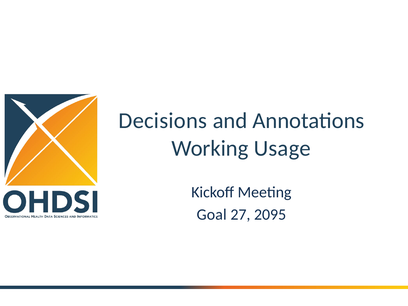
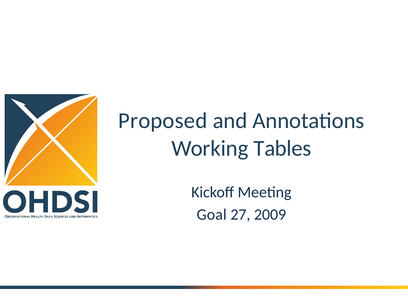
Decisions: Decisions -> Proposed (163, 121)
Usage: Usage -> Tables (283, 148)
2095: 2095 -> 2009 (270, 215)
